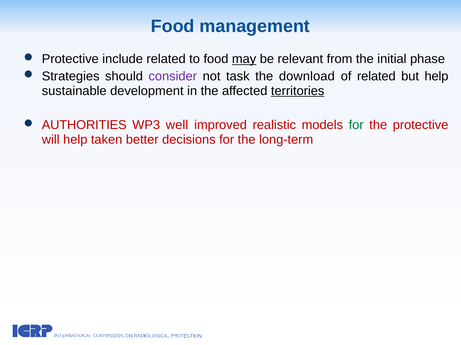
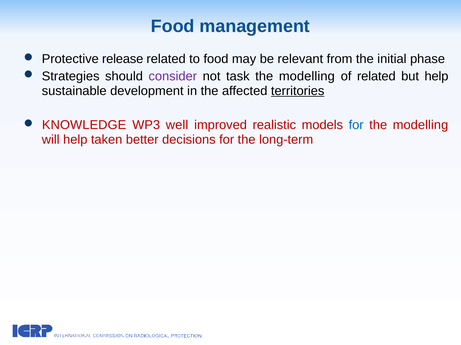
include: include -> release (123, 59)
may underline: present -> none (244, 59)
download: download -> modelling (307, 76)
AUTHORITIES: AUTHORITIES -> KNOWLEDGE (84, 125)
for colour: green -> blue (356, 125)
protective: protective -> modelling (420, 125)
